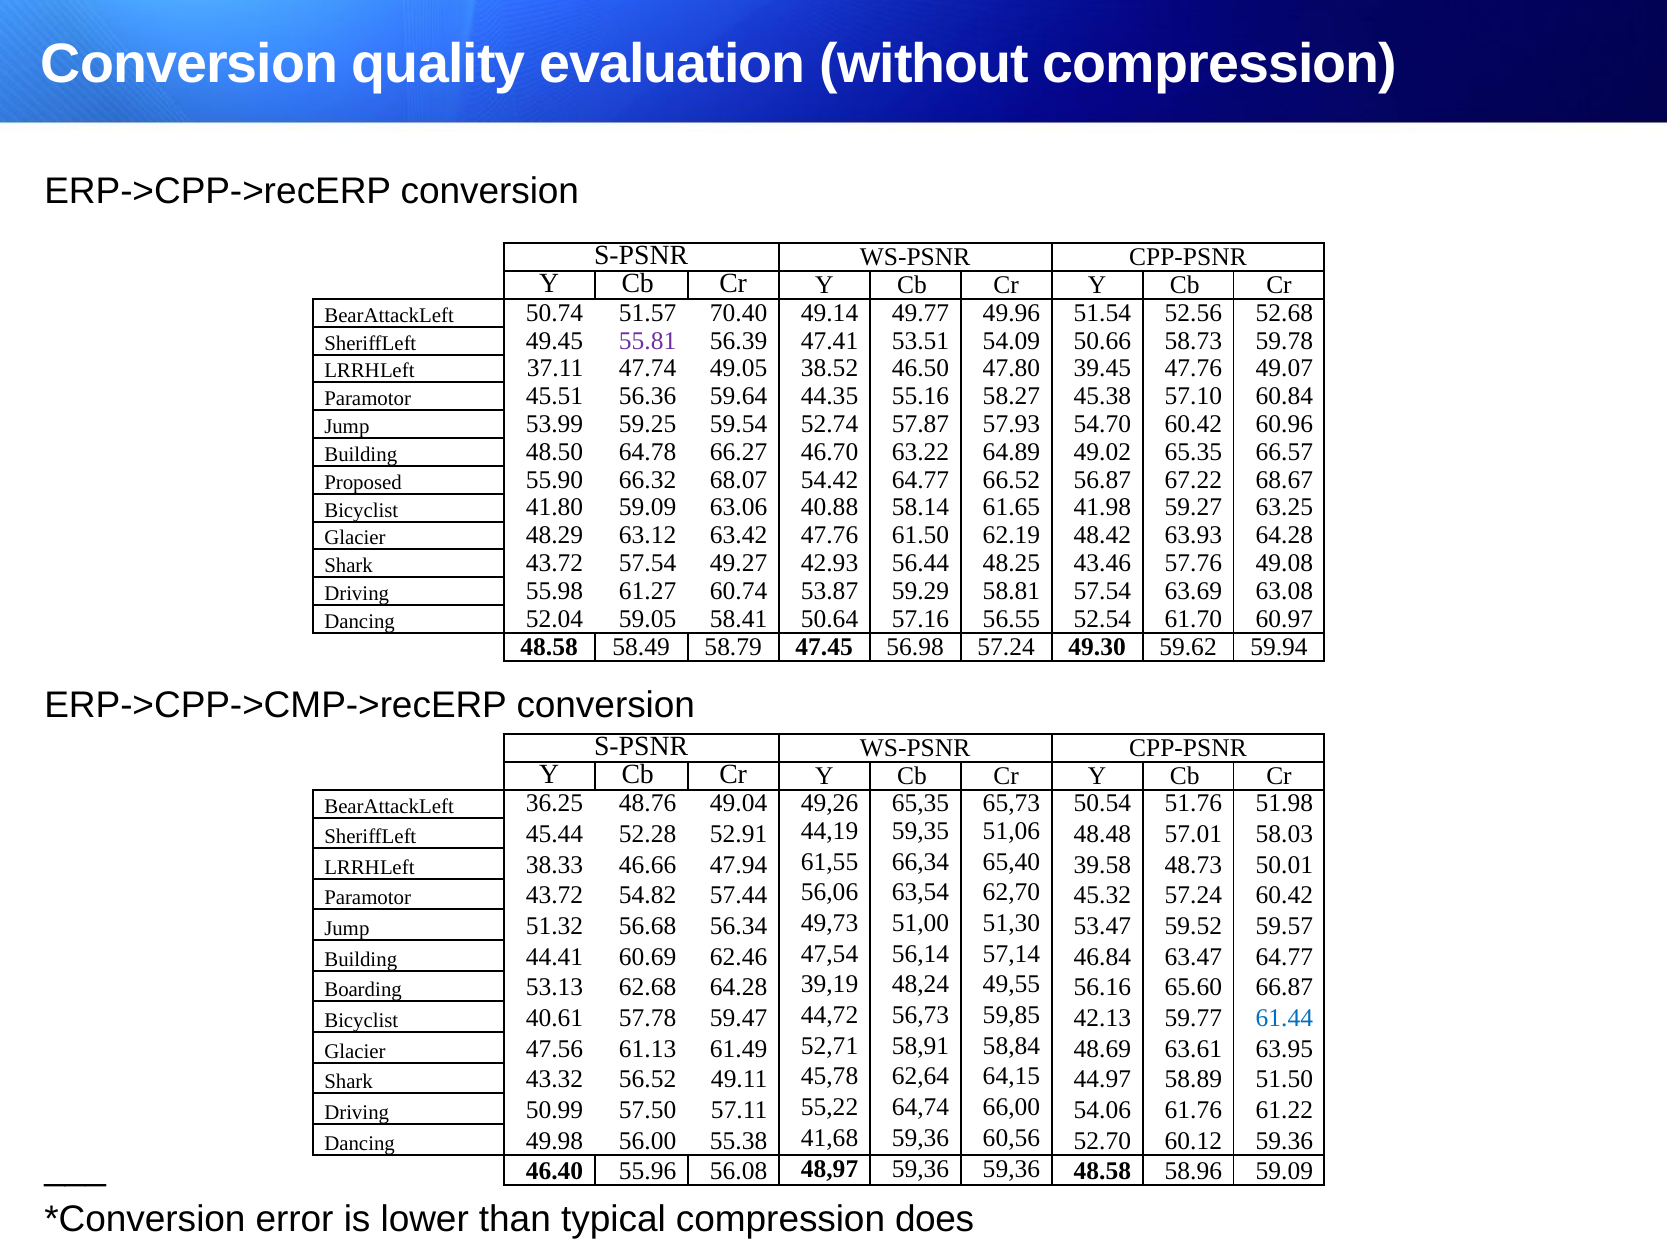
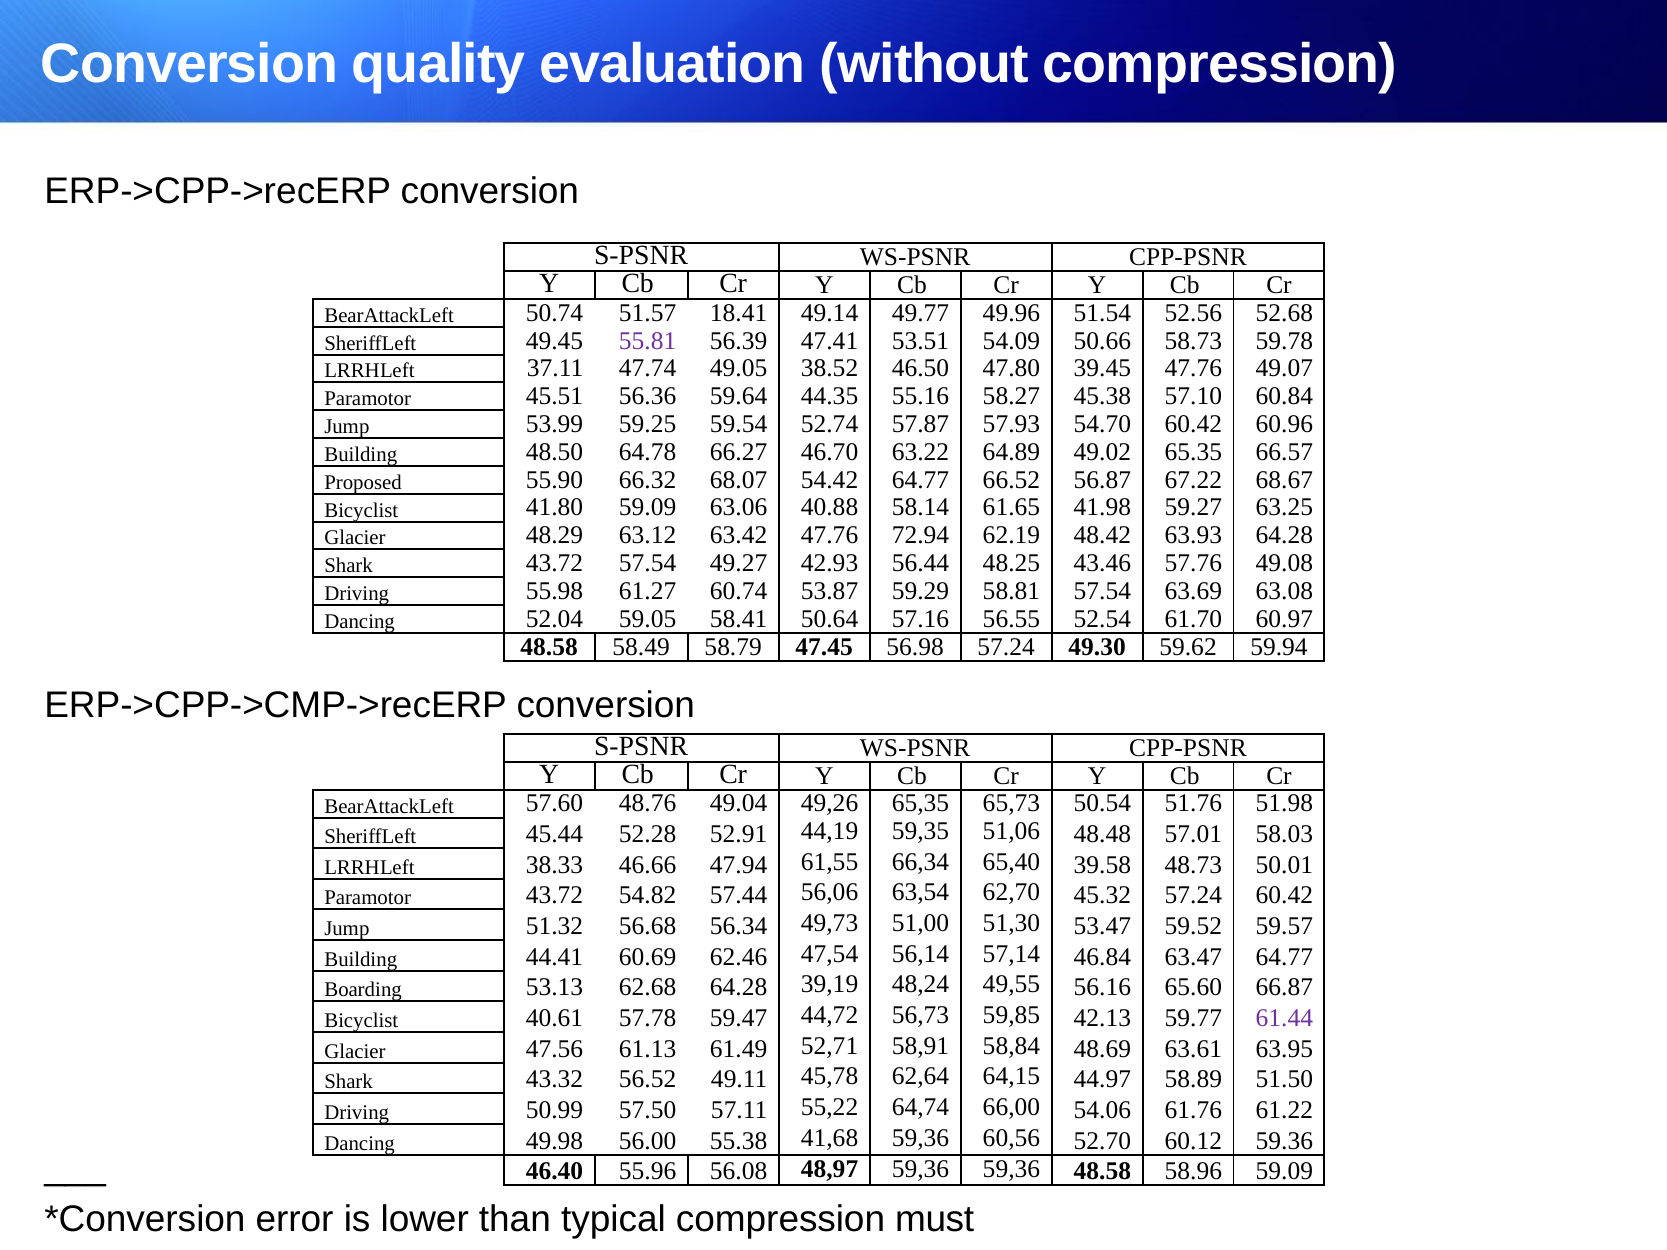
70.40: 70.40 -> 18.41 (739, 313)
61.50: 61.50 -> 72.94 (920, 535)
36.25: 36.25 -> 57.60 (554, 804)
61.44 colour: blue -> purple (1284, 1018)
does: does -> must (935, 1219)
